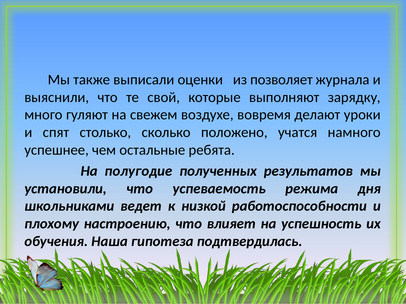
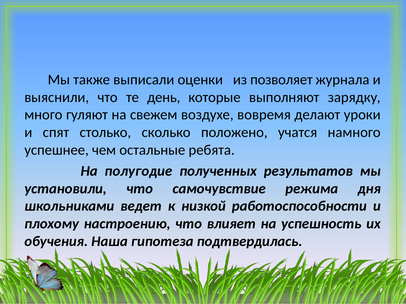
свой: свой -> день (164, 97)
успеваемость: успеваемость -> самочувствие (219, 189)
